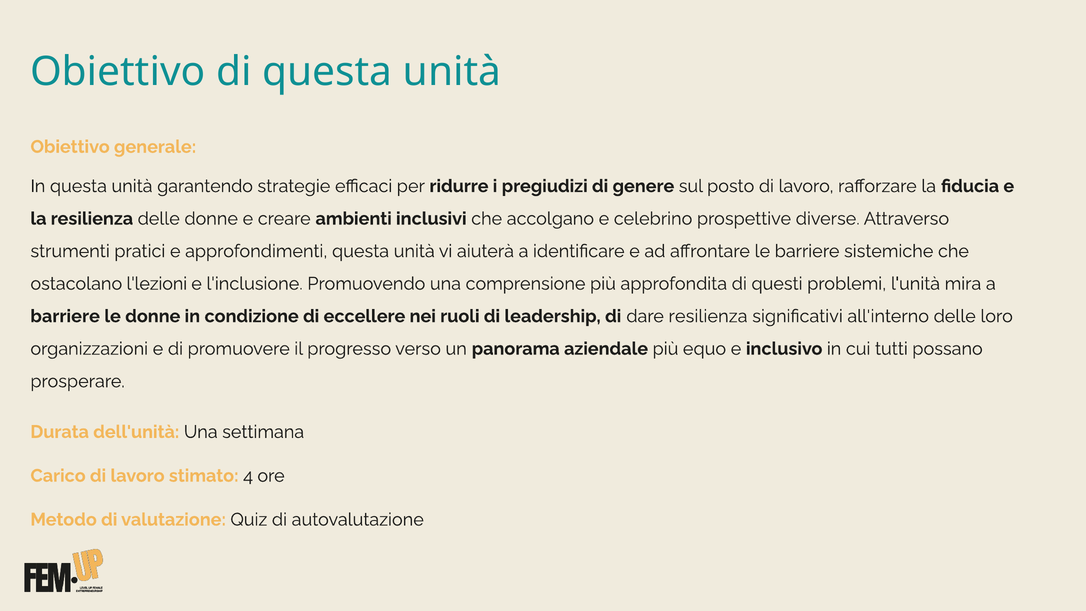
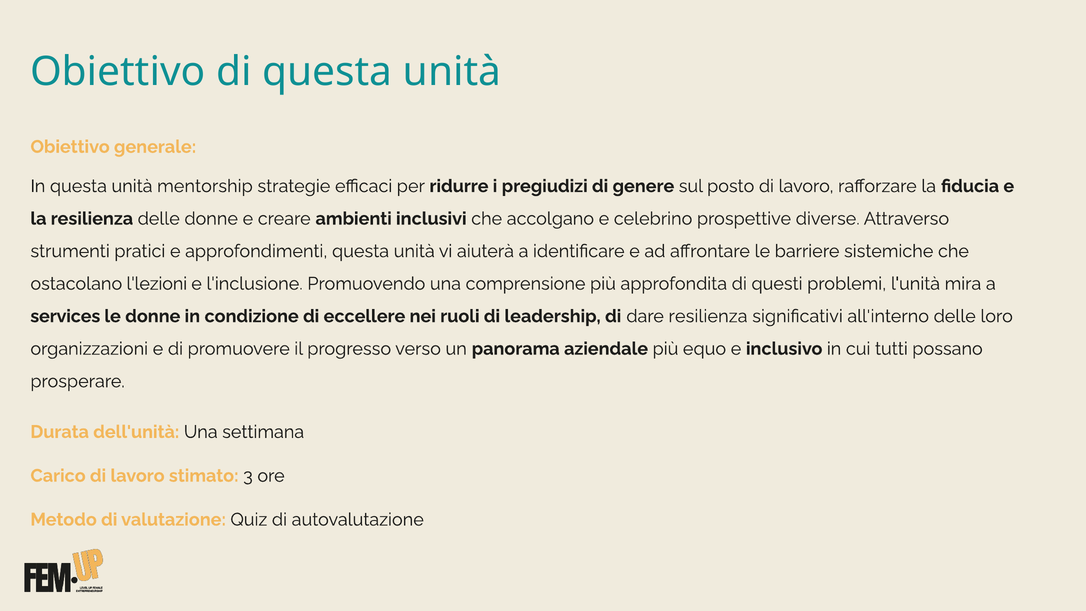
garantendo: garantendo -> mentorship (205, 186)
barriere: barriere -> services (65, 316)
4: 4 -> 3 (248, 476)
